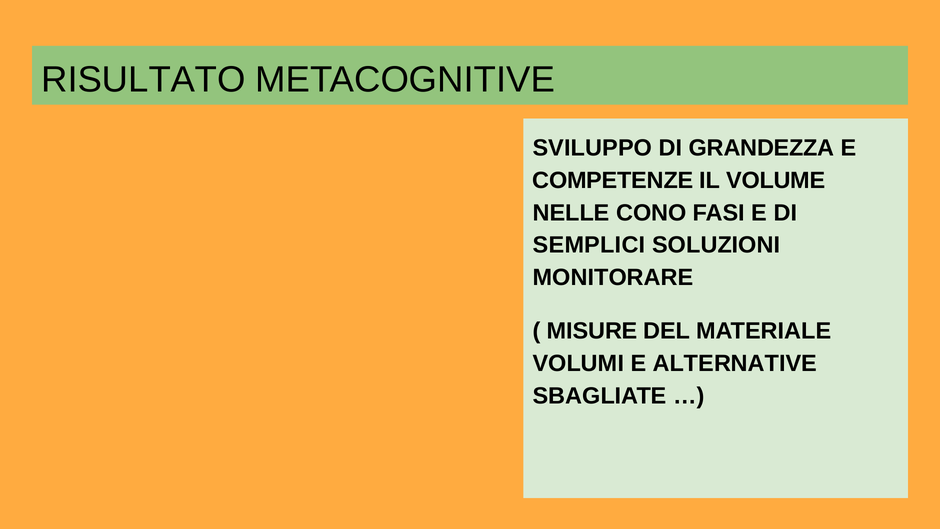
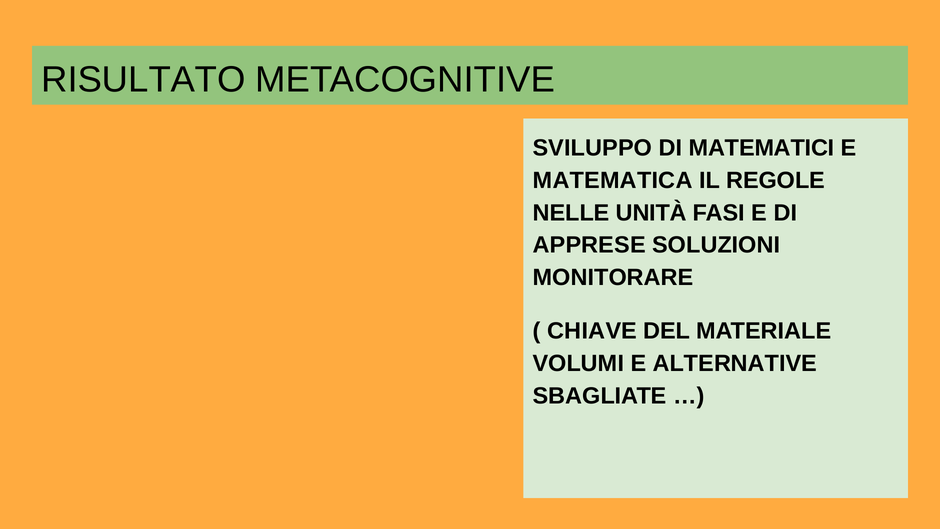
GRANDEZZA: GRANDEZZA -> MATEMATICI (762, 148)
COMPETENZE: COMPETENZE -> MATEMATICA (613, 180)
VOLUME: VOLUME -> REGOLE (776, 180)
CONO: CONO -> UNITÀ (651, 213)
SEMPLICI: SEMPLICI -> APPRESE (589, 245)
MISURE: MISURE -> CHIAVE (592, 331)
